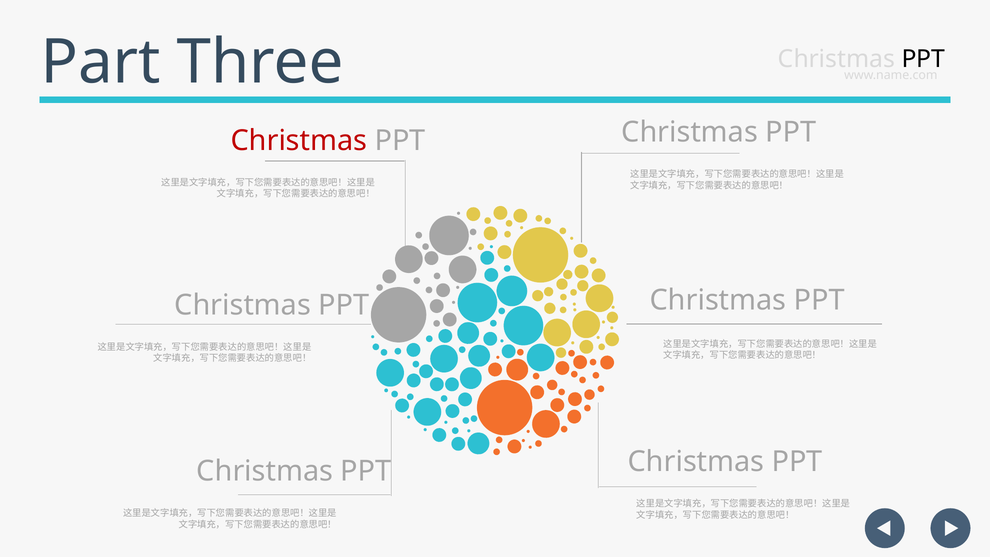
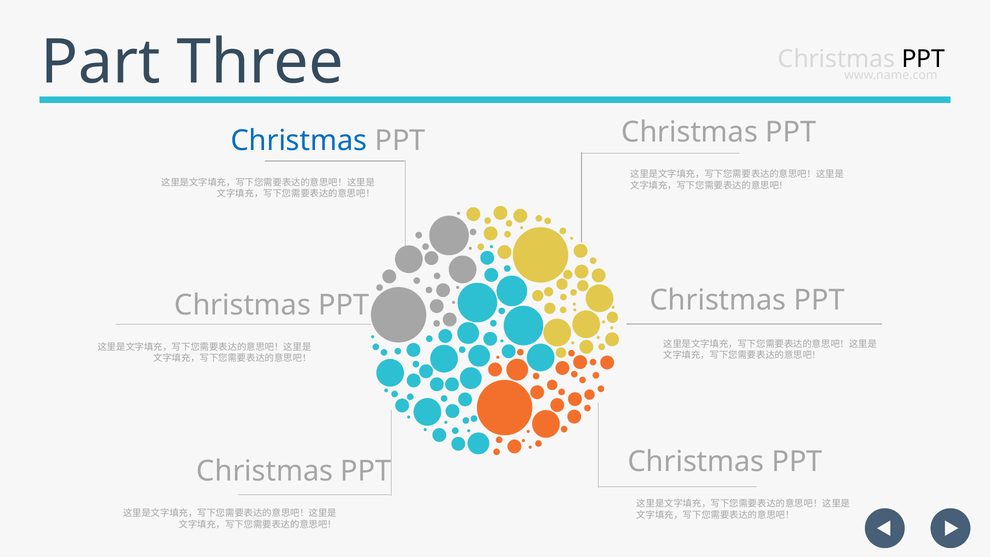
Christmas colour: red -> blue (299, 141)
